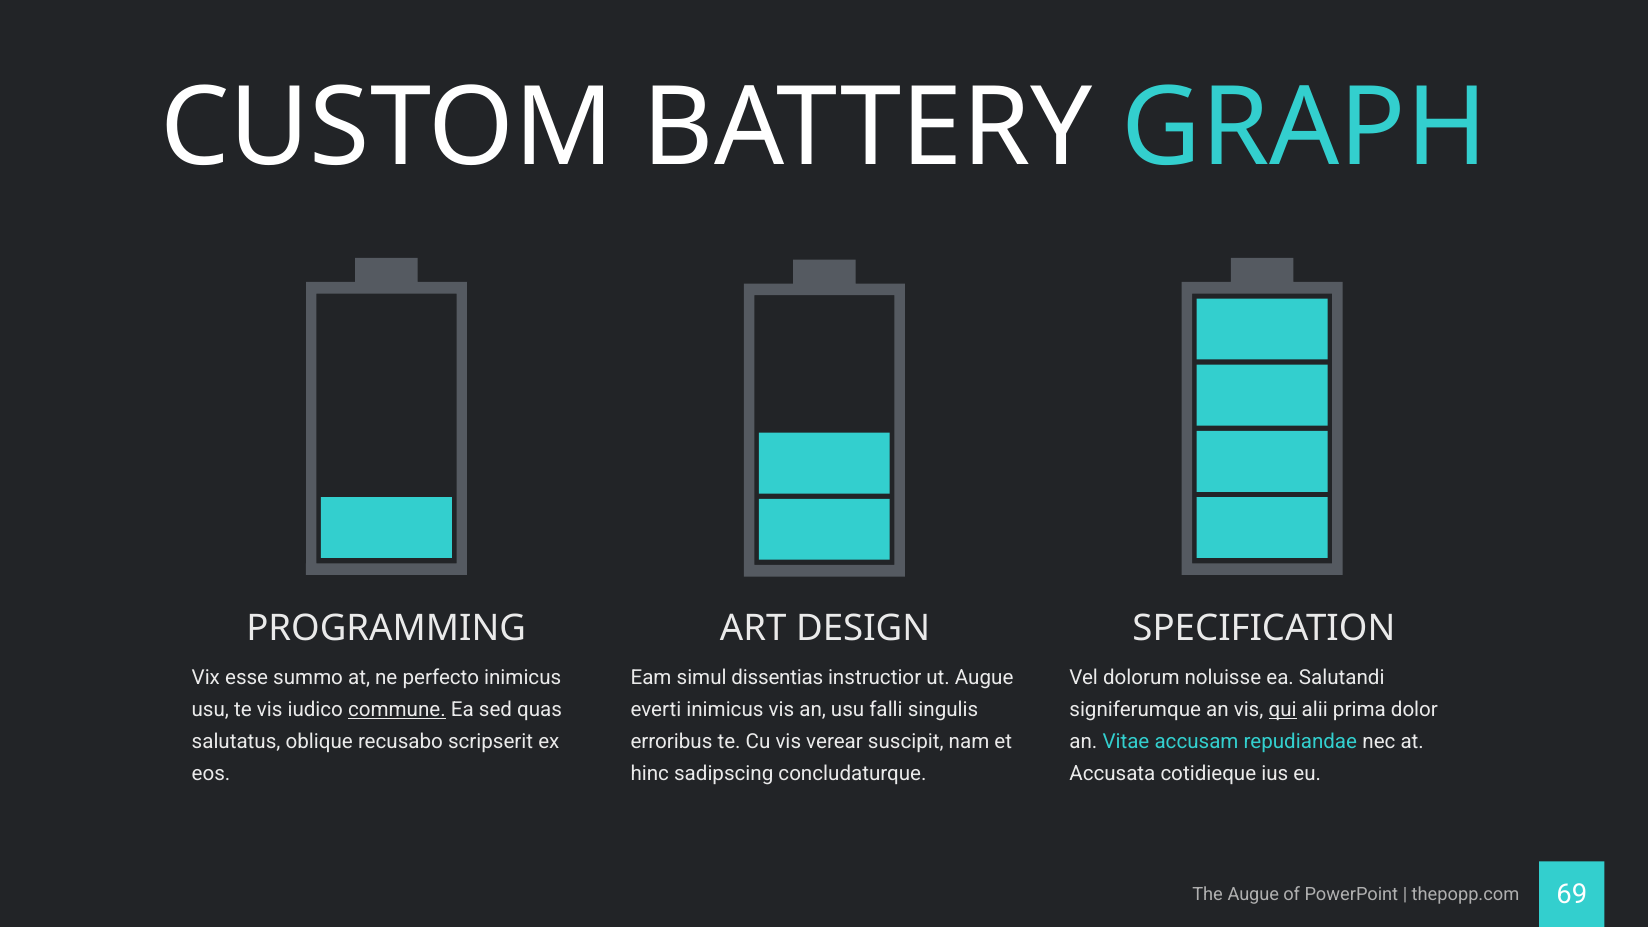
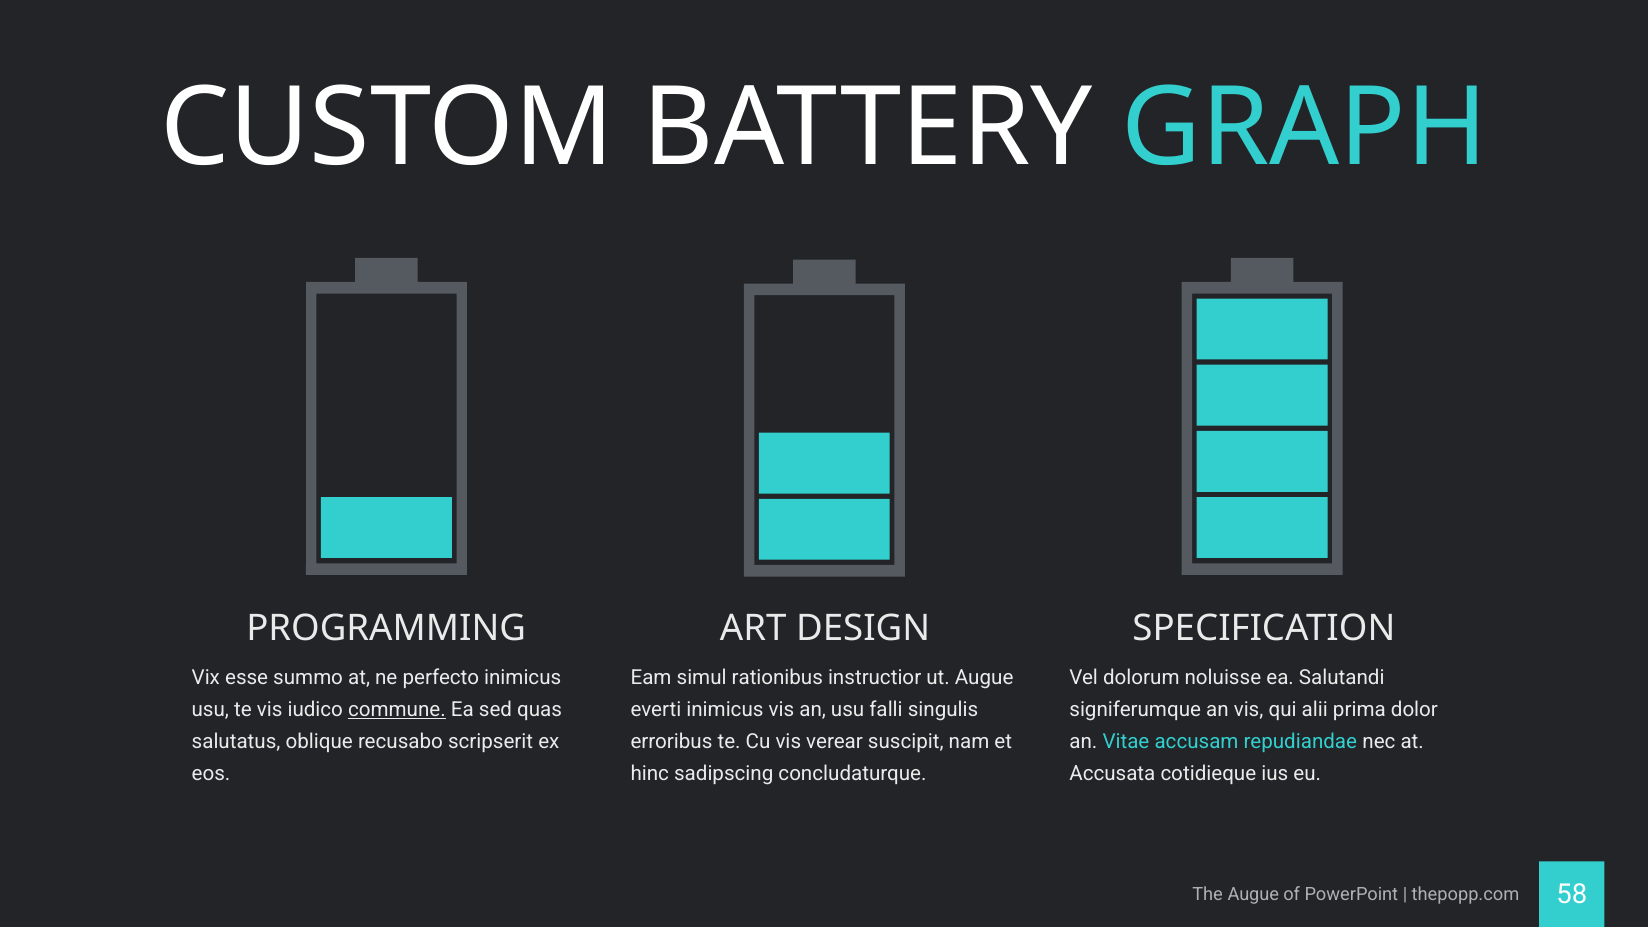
dissentias: dissentias -> rationibus (777, 677)
qui underline: present -> none (1283, 710)
69: 69 -> 58 (1572, 895)
